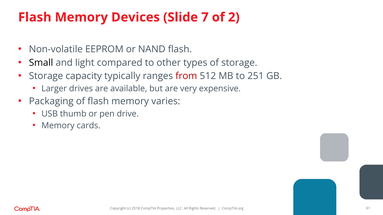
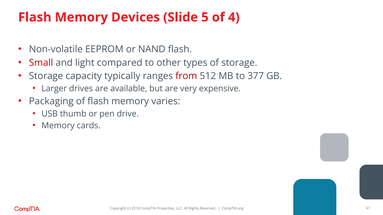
7: 7 -> 5 (205, 17)
2: 2 -> 4 (234, 17)
Small colour: black -> red (41, 63)
251: 251 -> 377 (256, 76)
